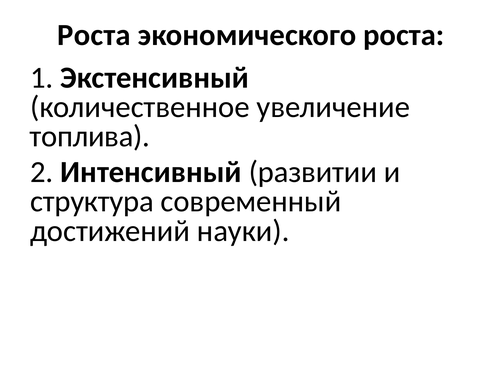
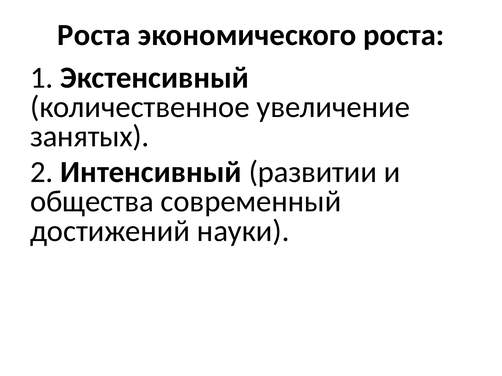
топлива: топлива -> занятых (90, 137)
структура: структура -> общества (92, 202)
